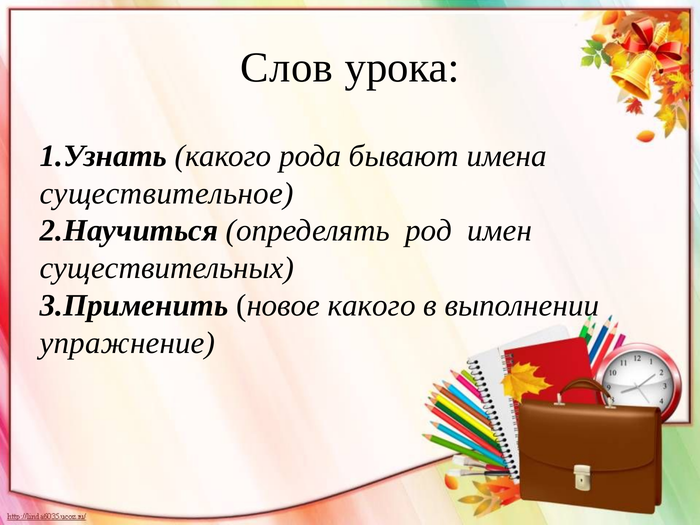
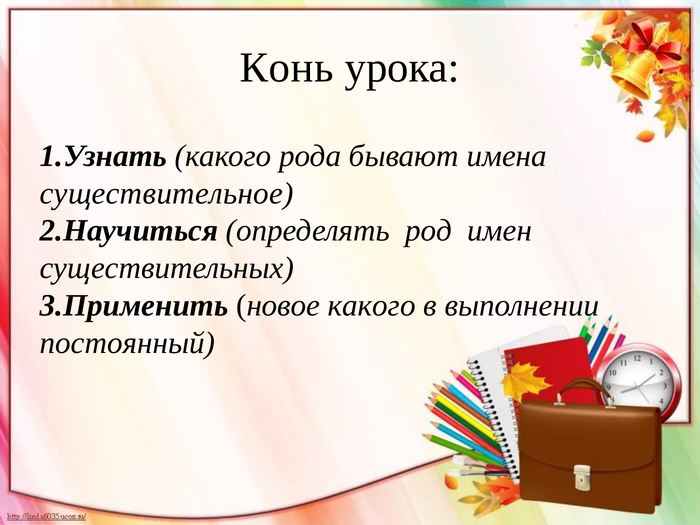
Слов: Слов -> Конь (287, 68)
упражнение: упражнение -> постоянный (128, 343)
